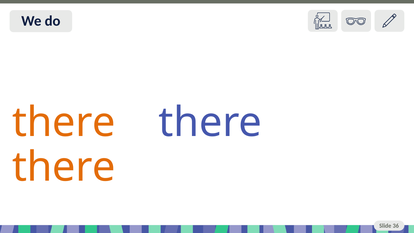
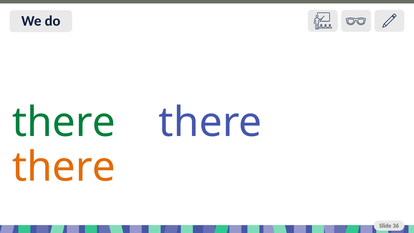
there colour: orange -> green (64, 122)
